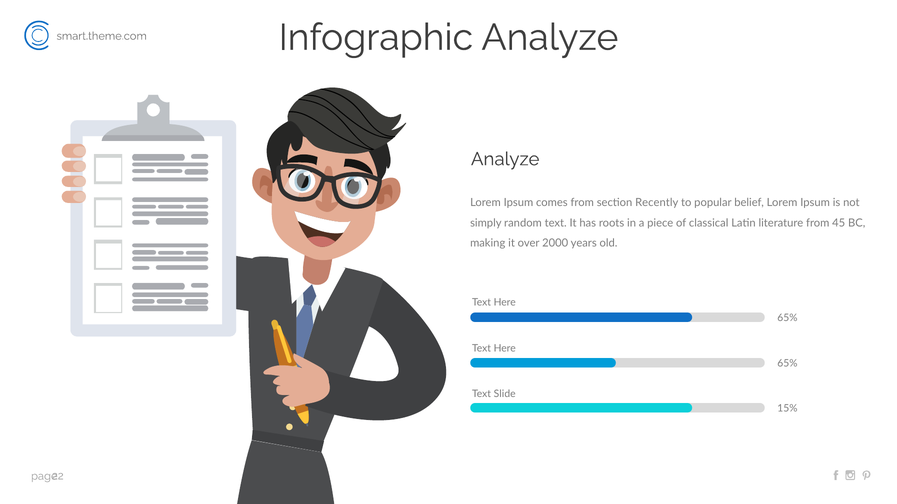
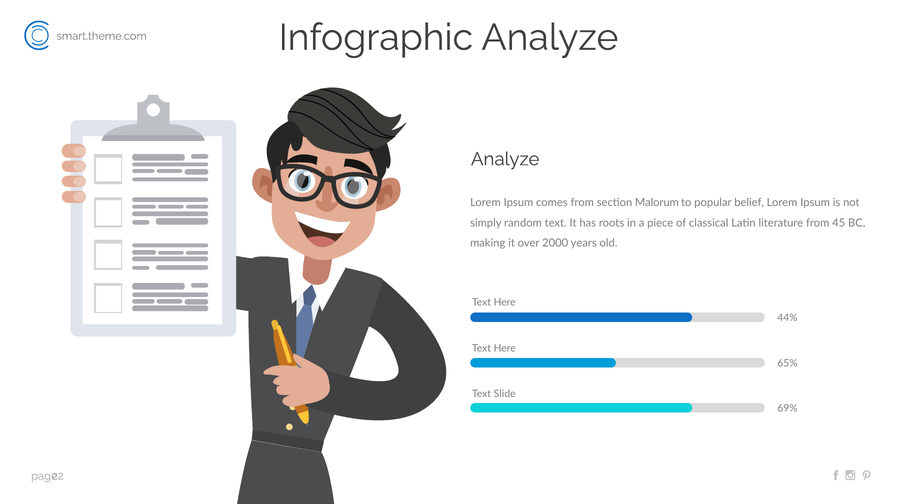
Recently: Recently -> Malorum (657, 203)
65%: 65% -> 44% (787, 318)
15%: 15% -> 69% (787, 409)
